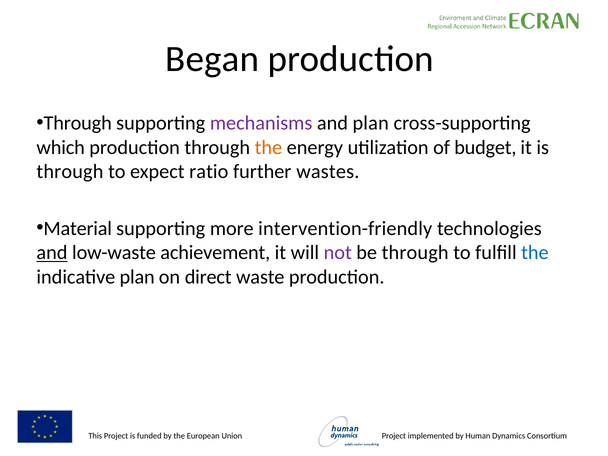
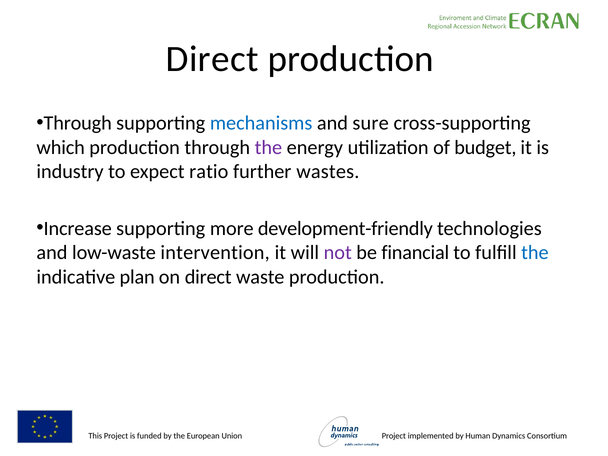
Began: Began -> Direct (212, 59)
mechanisms colour: purple -> blue (261, 123)
and plan: plan -> sure (371, 123)
the colour: orange -> purple (268, 147)
through: through -> industry (70, 172)
Material: Material -> Increase (78, 228)
intervention-friendly: intervention-friendly -> development-friendly (345, 228)
and underline: present -> none (52, 253)
achievement: achievement -> intervention (215, 253)
be through: through -> financial (415, 253)
